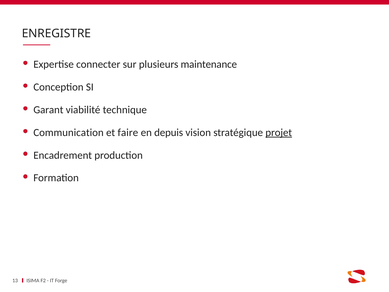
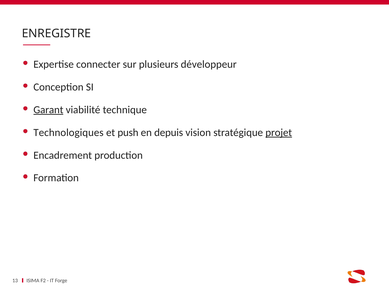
maintenance: maintenance -> développeur (209, 64)
Garant underline: none -> present (48, 110)
Communication: Communication -> Technologiques (68, 132)
faire: faire -> push (128, 132)
